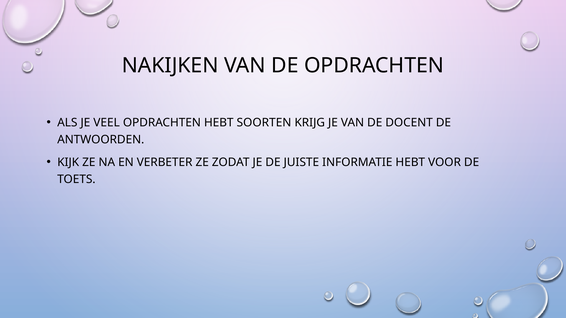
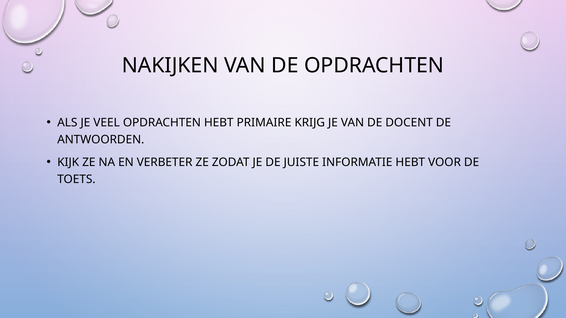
SOORTEN: SOORTEN -> PRIMAIRE (264, 123)
